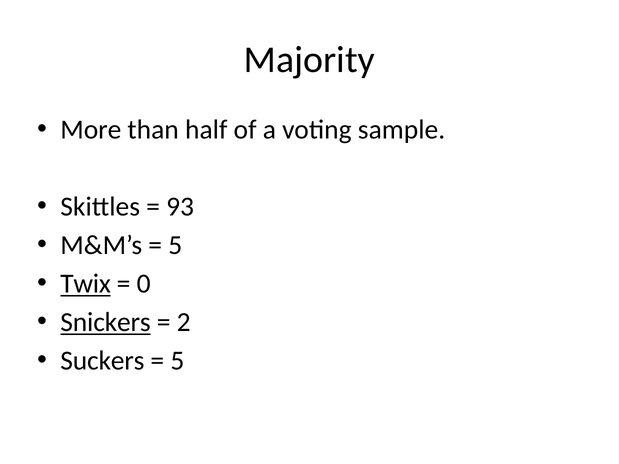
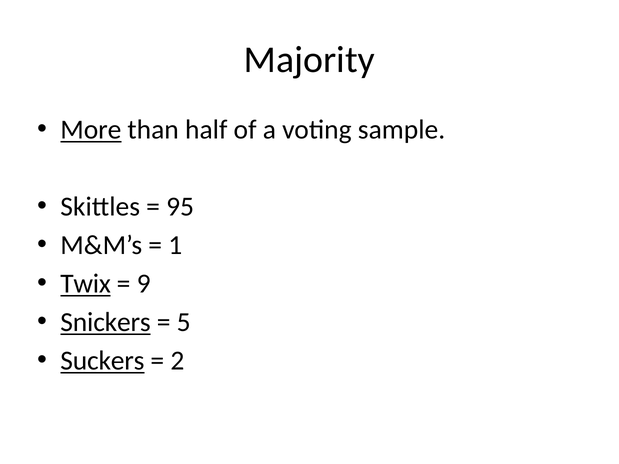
More underline: none -> present (91, 130)
93: 93 -> 95 (180, 207)
5: 5 -> 1 (175, 245)
0: 0 -> 9 (144, 284)
2: 2 -> 5 (184, 322)
Suckers underline: none -> present (102, 361)
5: 5 -> 2 (177, 361)
